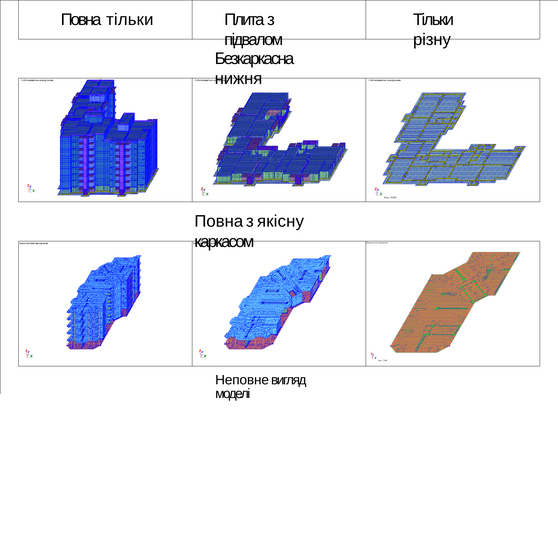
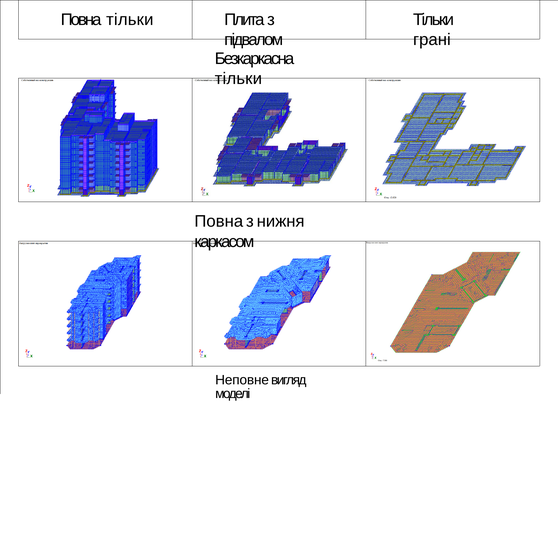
різну: різну -> грані (432, 40)
нижня: нижня -> тільки (238, 79)
якісну: якісну -> нижня (281, 221)
